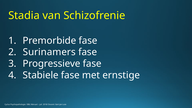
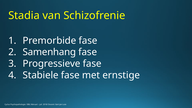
Surinamers: Surinamers -> Samenhang (49, 52)
